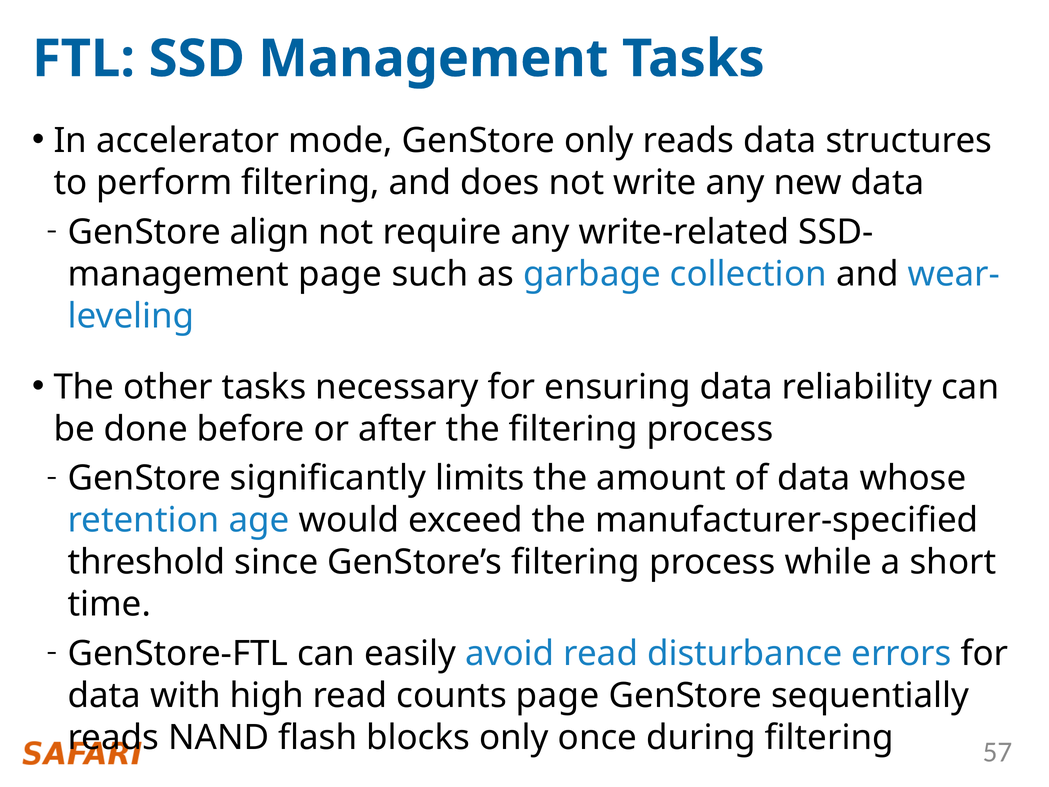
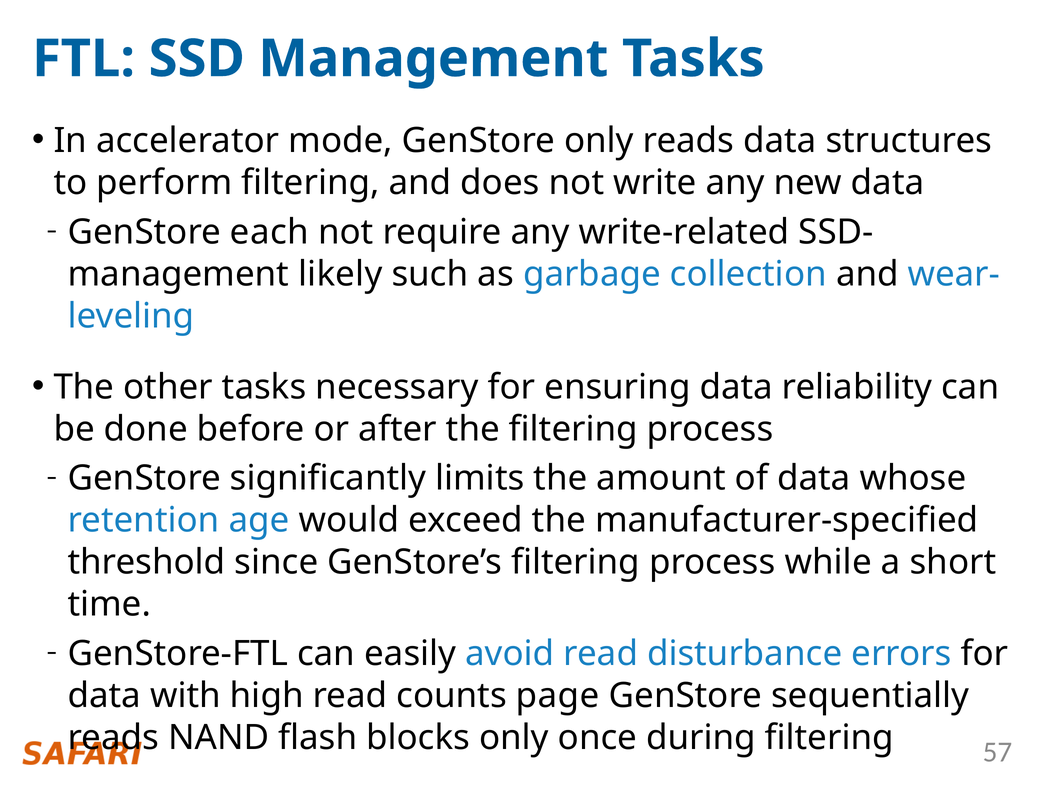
align: align -> each (269, 232)
management page: page -> likely (340, 274)
